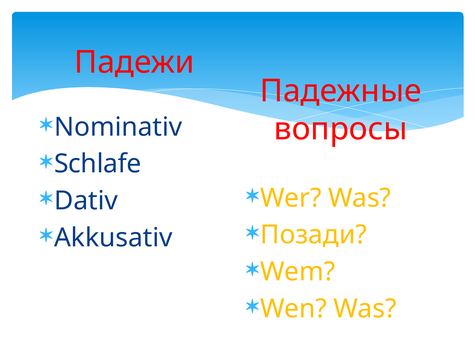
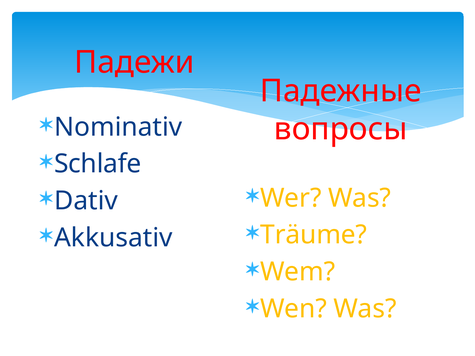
Позади: Позади -> Träume (314, 235)
